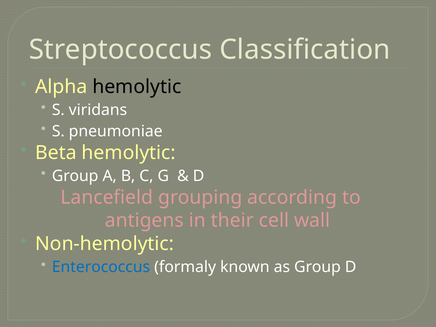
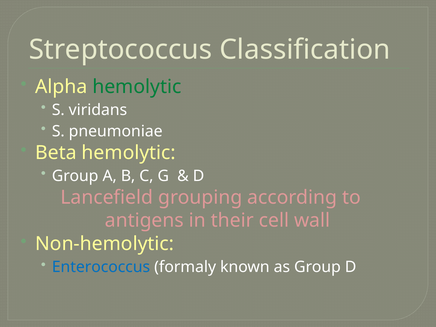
hemolytic colour: black -> green (137, 87)
